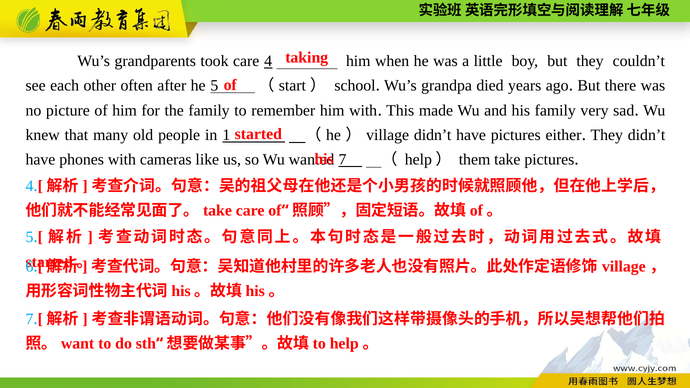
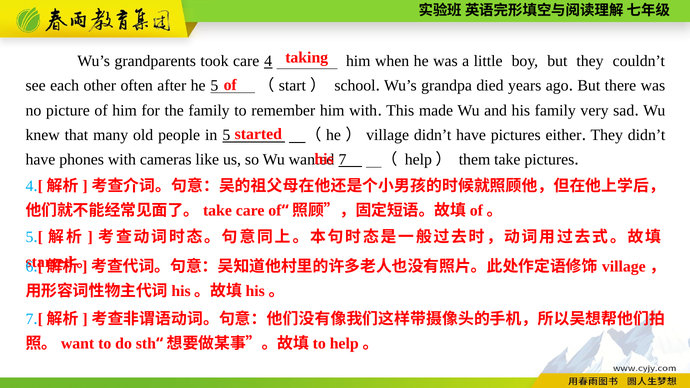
in 1: 1 -> 5 (226, 135)
